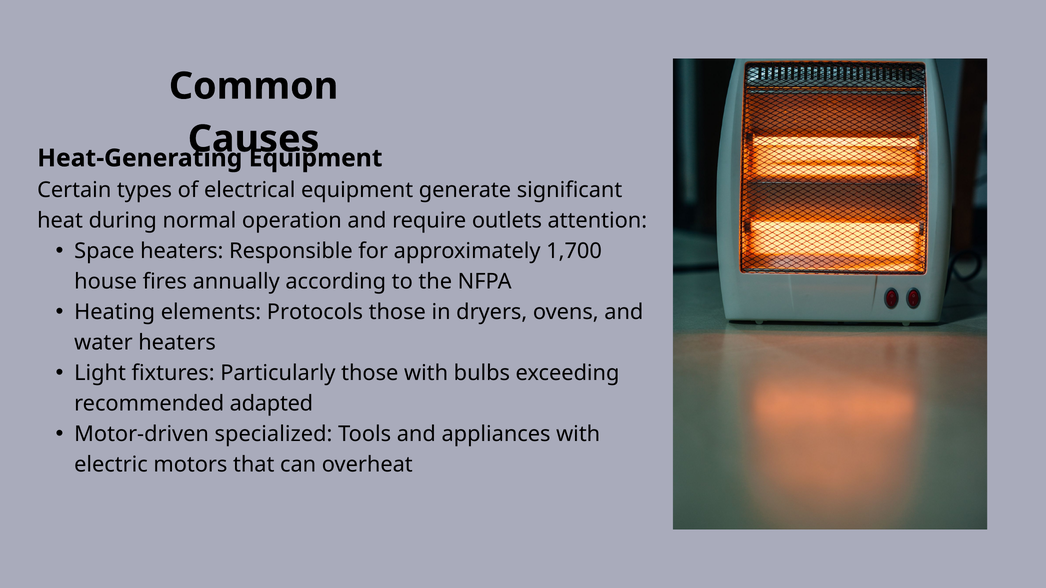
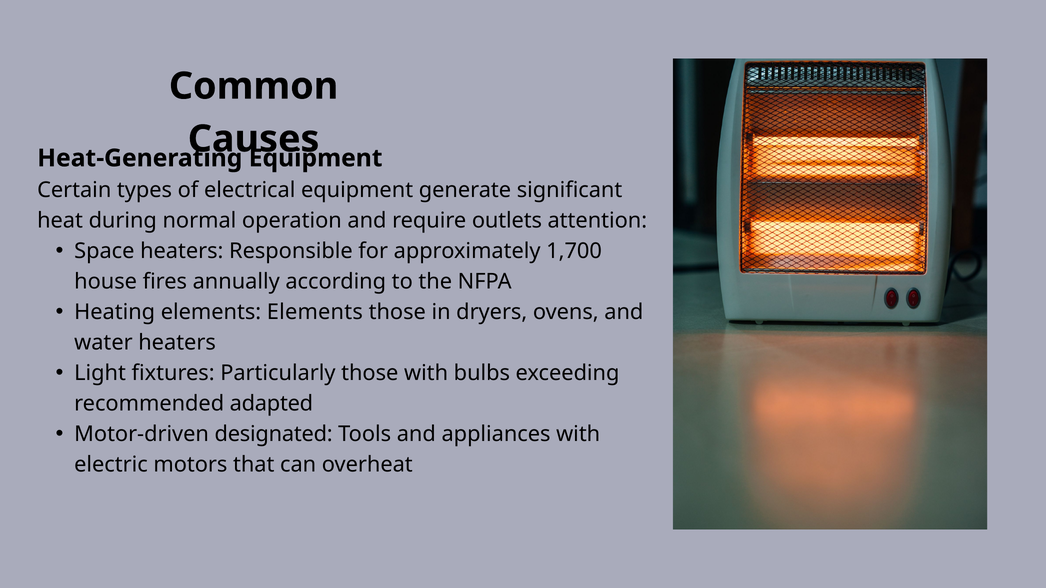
elements Protocols: Protocols -> Elements (315, 312)
specialized: specialized -> designated (274, 434)
